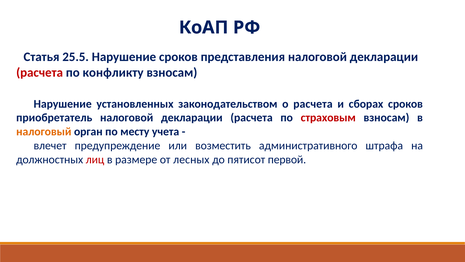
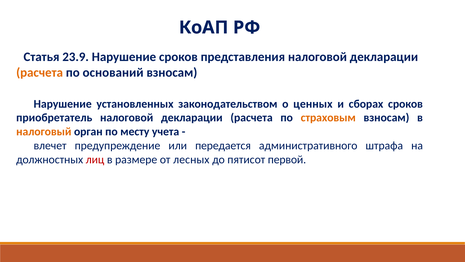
25.5: 25.5 -> 23.9 (76, 57)
расчета colour: red -> orange (40, 72)
конфликту: конфликту -> оснований (113, 72)
о расчета: расчета -> ценных (313, 104)
страховым colour: red -> orange (328, 118)
возместить: возместить -> передается (223, 146)
